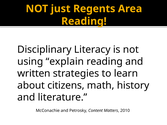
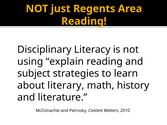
written: written -> subject (34, 74)
citizens: citizens -> literary (66, 86)
